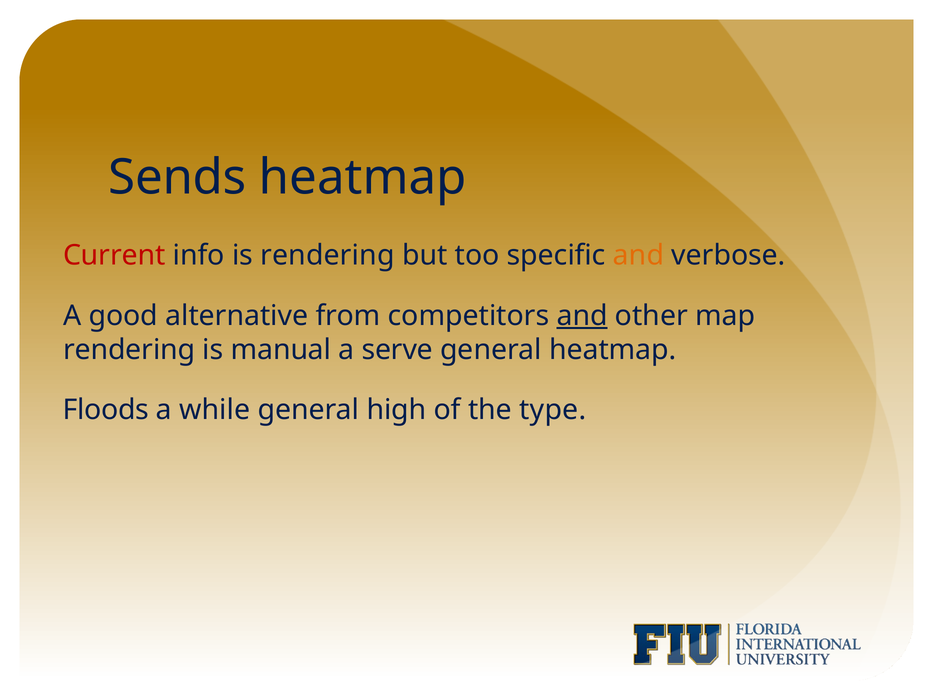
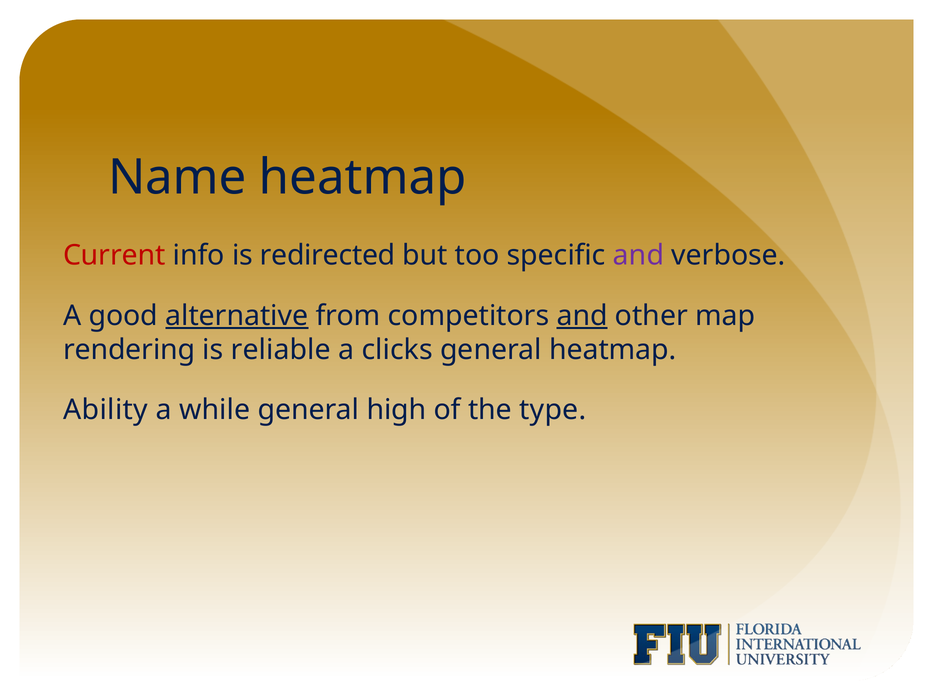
Sends: Sends -> Name (177, 178)
is rendering: rendering -> redirected (328, 255)
and colour: orange -> purple (639, 255)
alternative underline: none -> present (237, 316)
manual: manual -> reliable (281, 350)
serve: serve -> clicks (397, 350)
Floods: Floods -> Ability (106, 410)
